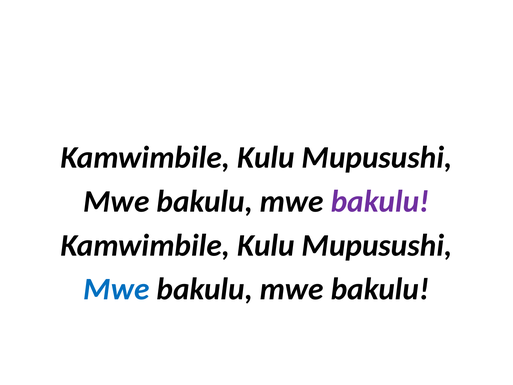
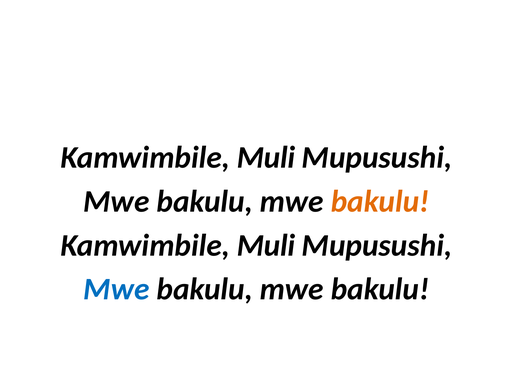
Kulu: Kulu -> Muli (266, 157)
bakulu colour: purple -> orange (380, 201)
Kulu: Kulu -> Muli (266, 245)
